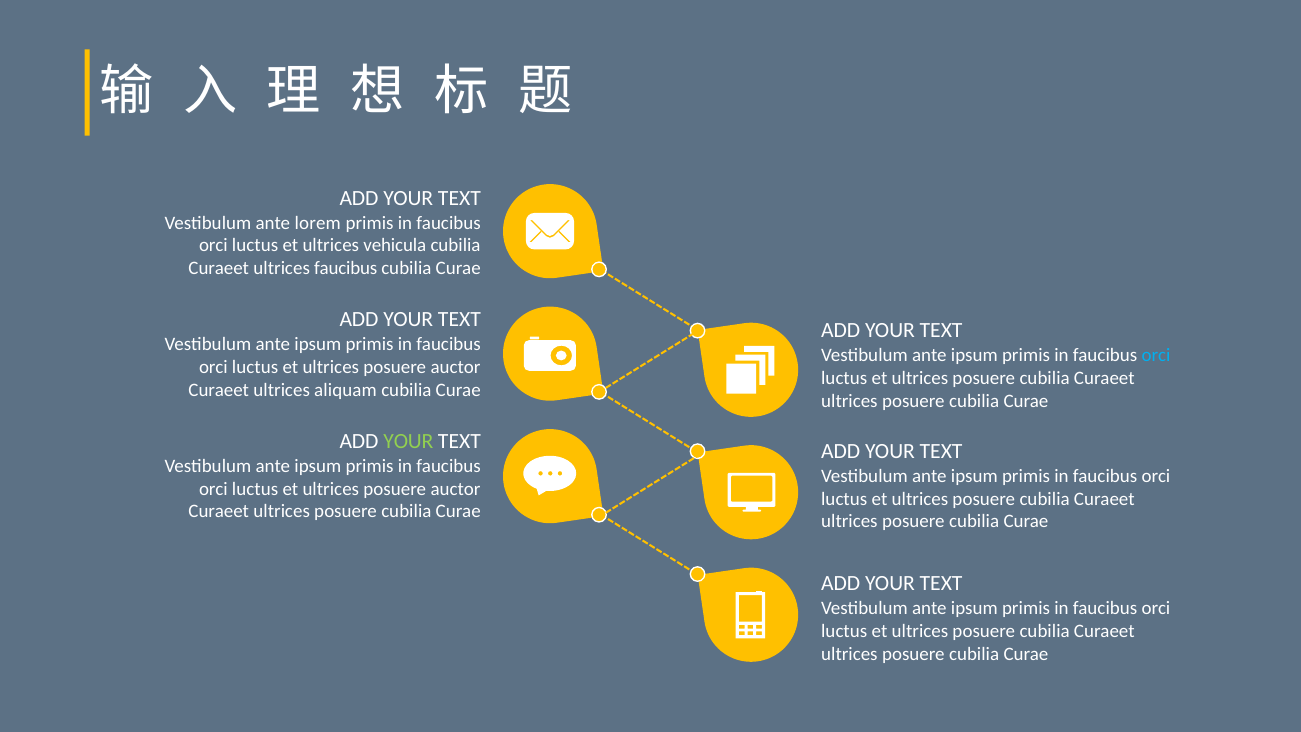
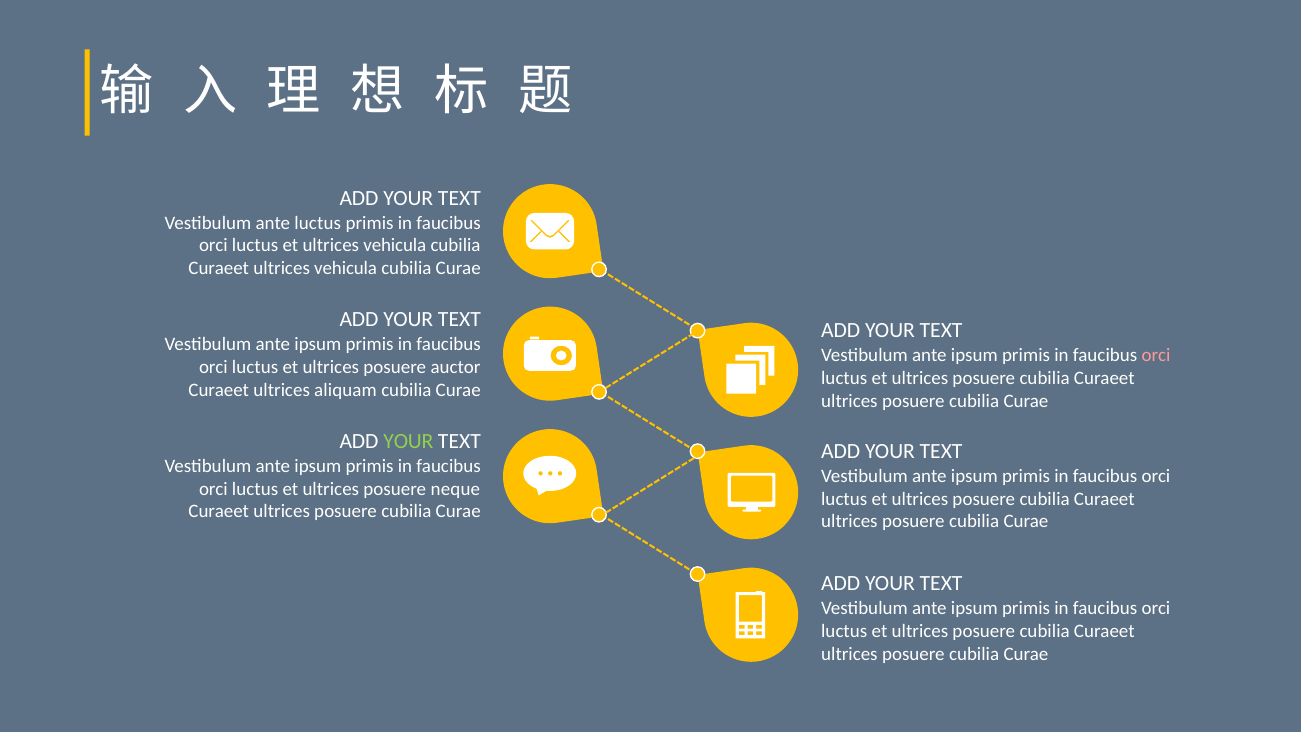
ante lorem: lorem -> luctus (318, 223)
Curaeet ultrices faucibus: faucibus -> vehicula (346, 268)
orci colour: light blue -> pink (1156, 355)
auctor: auctor -> neque (455, 489)
